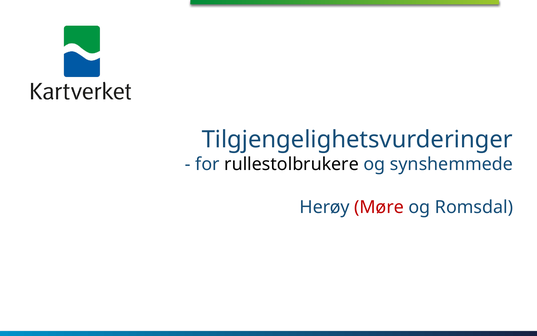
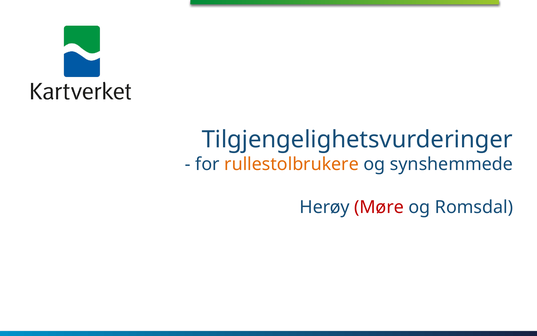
rullestolbrukere colour: black -> orange (292, 164)
